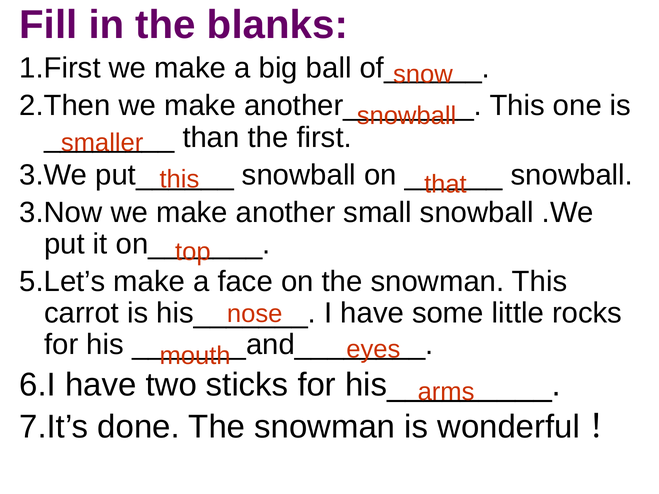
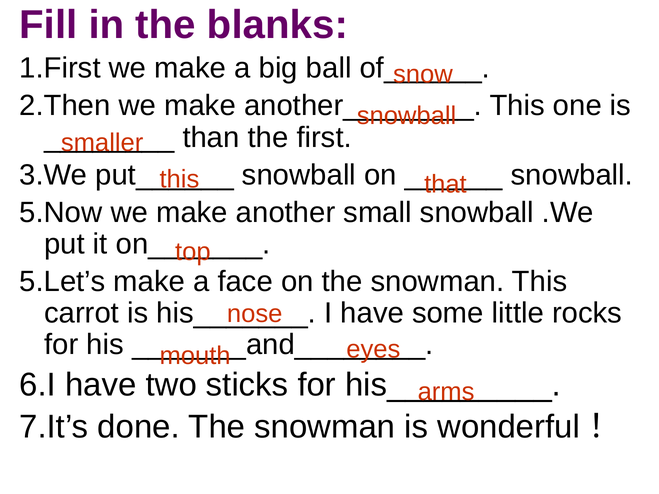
3.Now: 3.Now -> 5.Now (61, 212)
